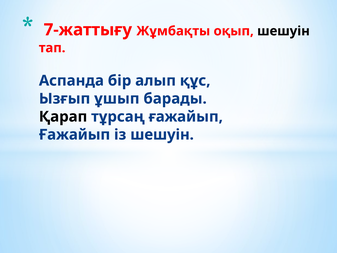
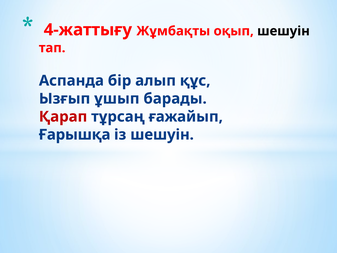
7-жаттығу: 7-жаттығу -> 4-жаттығу (88, 30)
Қарап colour: black -> red (63, 117)
Ғажайып: Ғажайып -> Ғарышқа (75, 135)
